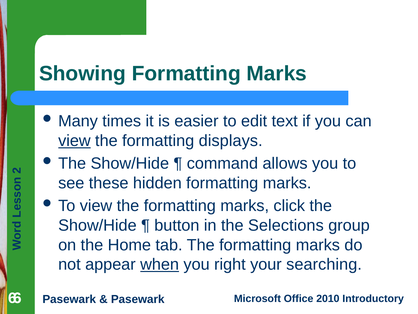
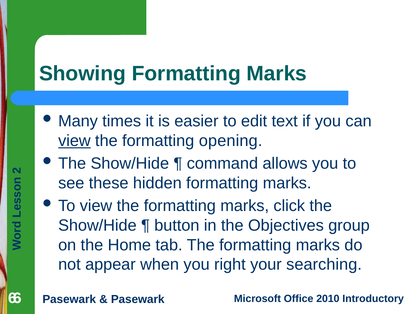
displays: displays -> opening (231, 140)
Selections: Selections -> Objectives (286, 225)
when underline: present -> none (160, 264)
